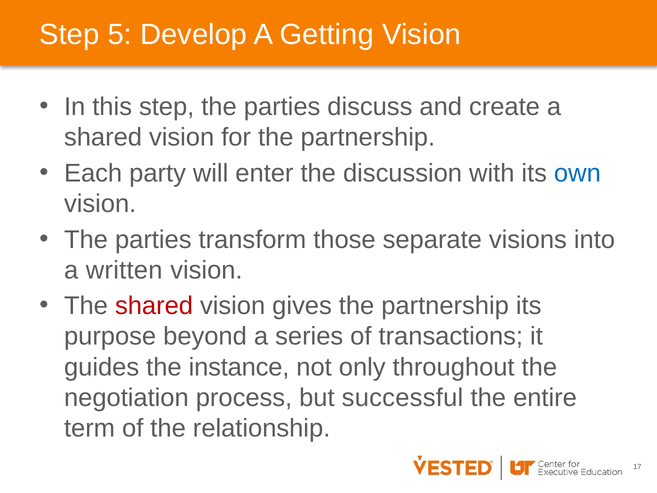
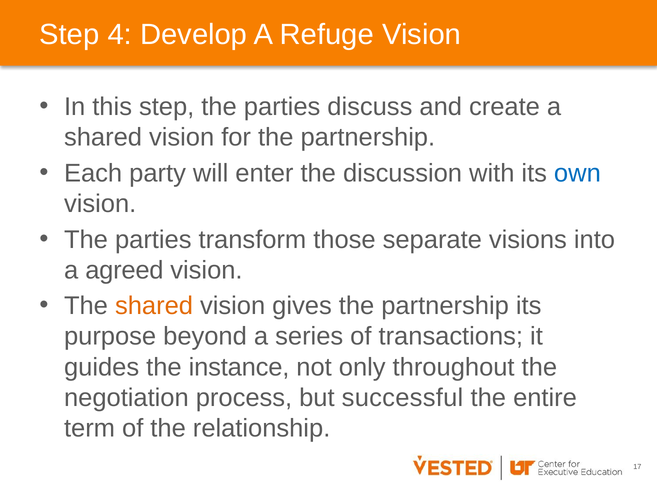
5: 5 -> 4 (120, 35)
Getting: Getting -> Refuge (327, 35)
written: written -> agreed (124, 270)
shared colour: red -> orange (154, 306)
